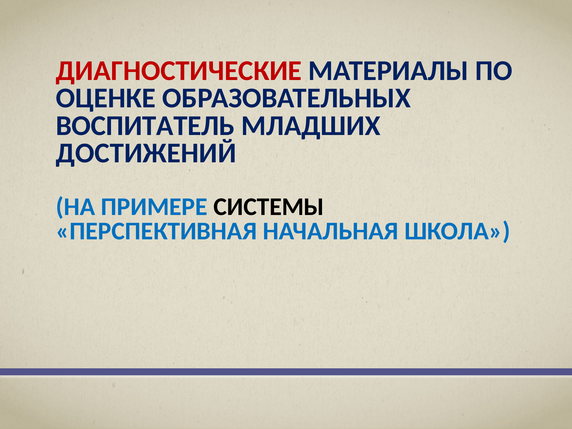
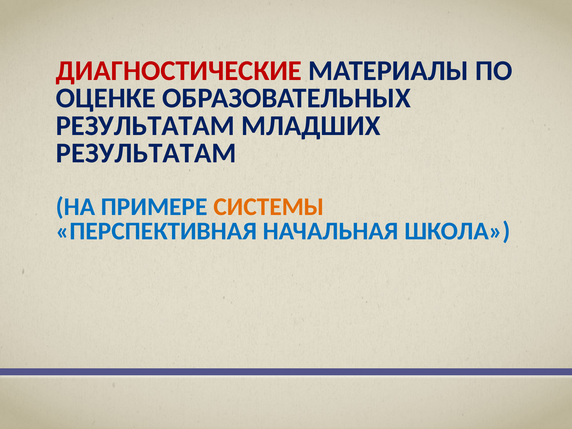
ВОСПИТАТЕЛЬ: ВОСПИТАТЕЛЬ -> РЕЗУЛЬТАТАМ (145, 126)
ДОСТИЖЕНИЙ: ДОСТИЖЕНИЙ -> РЕЗУЛЬТАТАМ (146, 153)
СИСТЕМЫ colour: black -> orange (269, 207)
